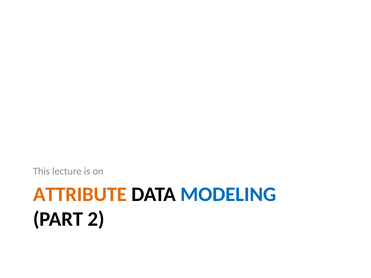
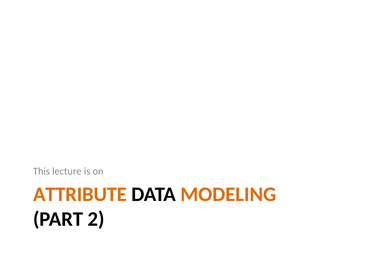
MODELING colour: blue -> orange (228, 194)
